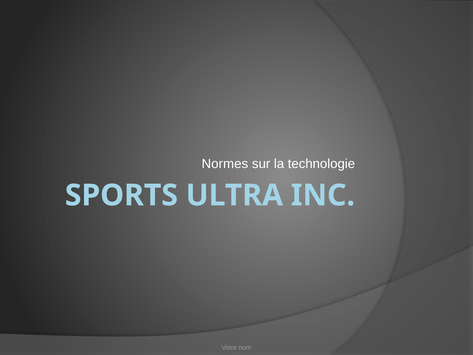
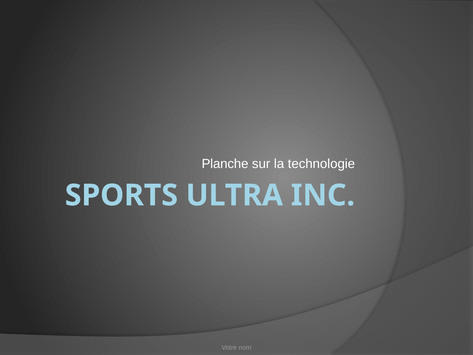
Normes: Normes -> Planche (225, 164)
